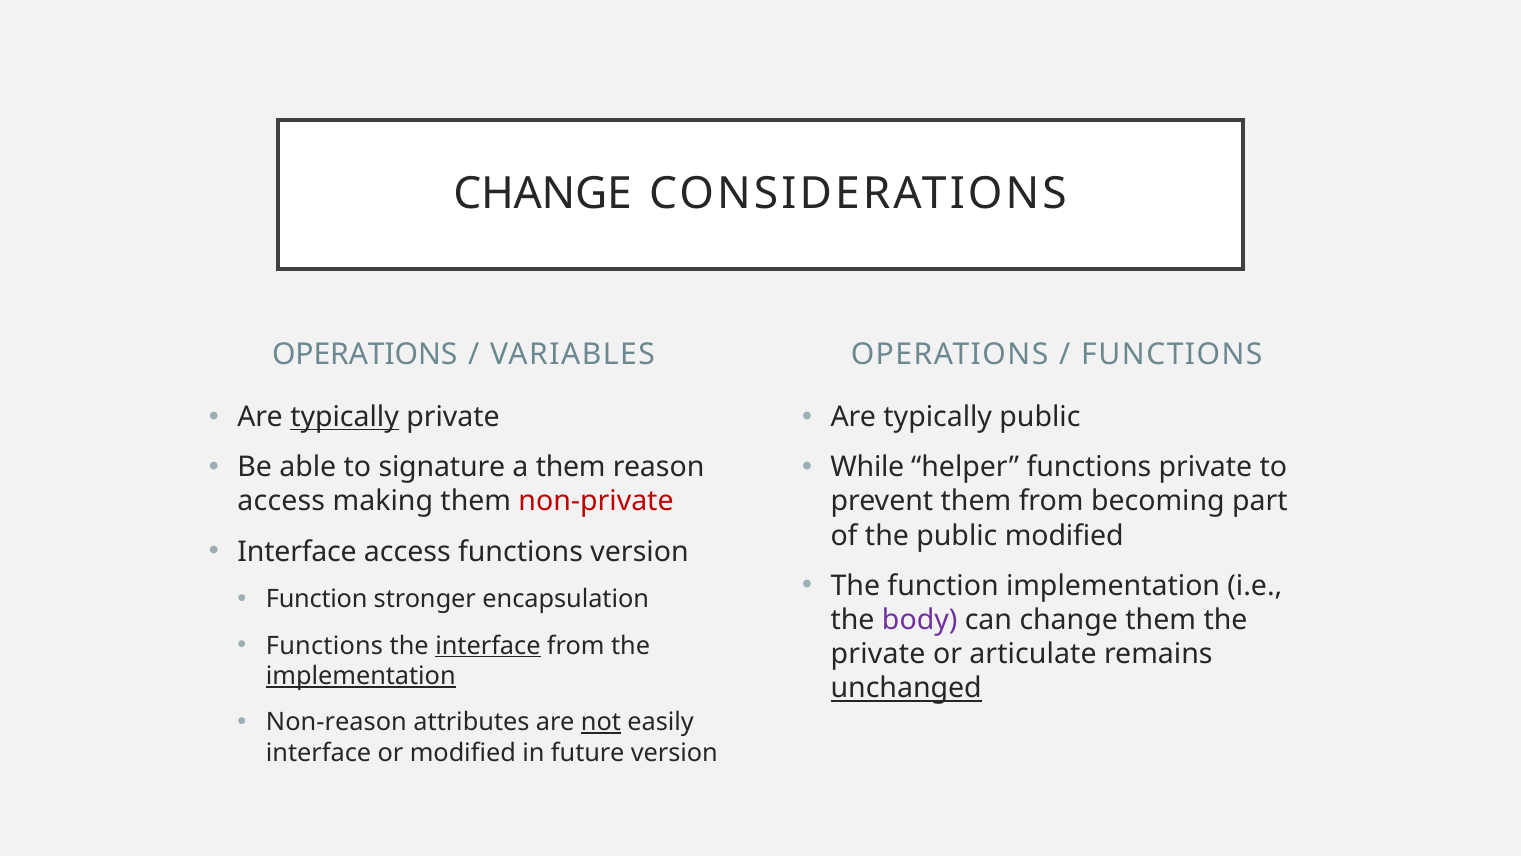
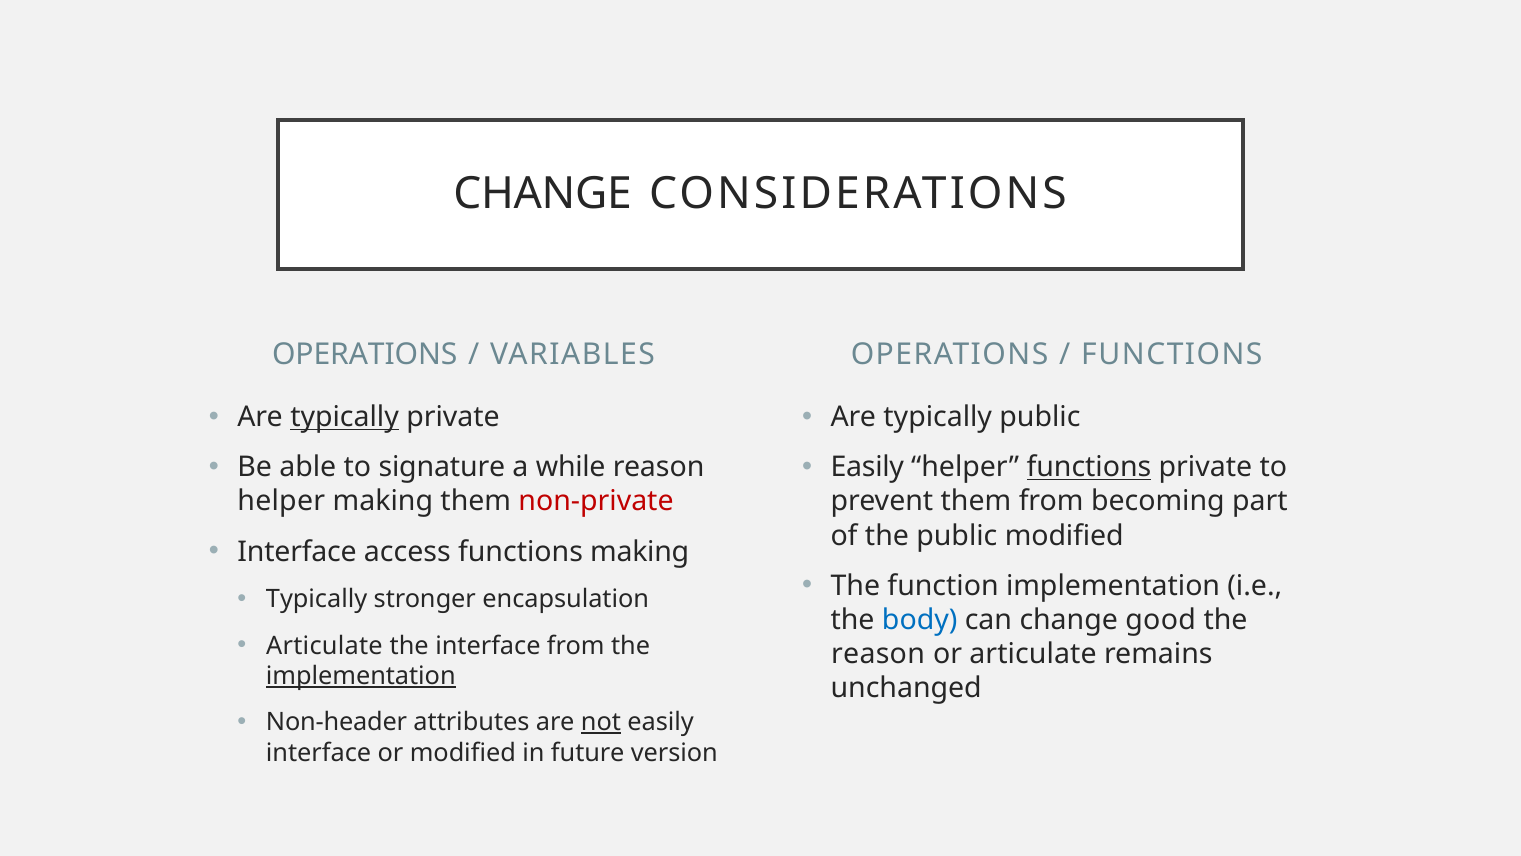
a them: them -> while (571, 467)
While: While -> Easily (867, 467)
functions underline: none -> present (1089, 467)
access: access -> helper (281, 501)
functions version: version -> making (640, 551)
Function: Function -> Typically (317, 599)
body colour: purple -> blue (920, 620)
change them: them -> good (1161, 620)
Functions: Functions -> Articulate (324, 645)
interface underline: present -> none (488, 645)
private: private -> reason (878, 654)
unchanged underline: present -> none (906, 688)
Non-reason: Non-reason -> Non-header (337, 722)
